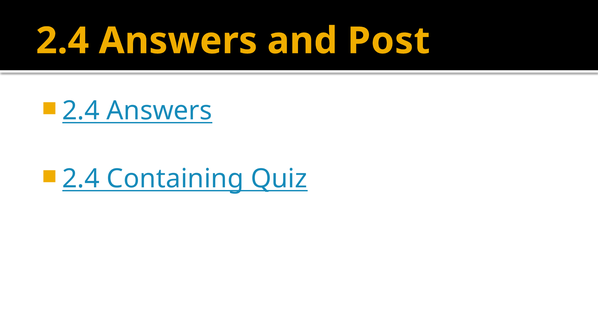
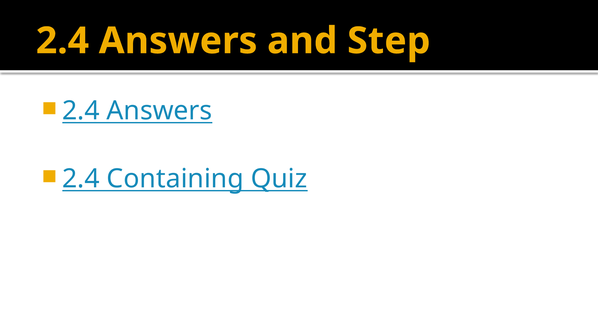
Post: Post -> Step (389, 41)
